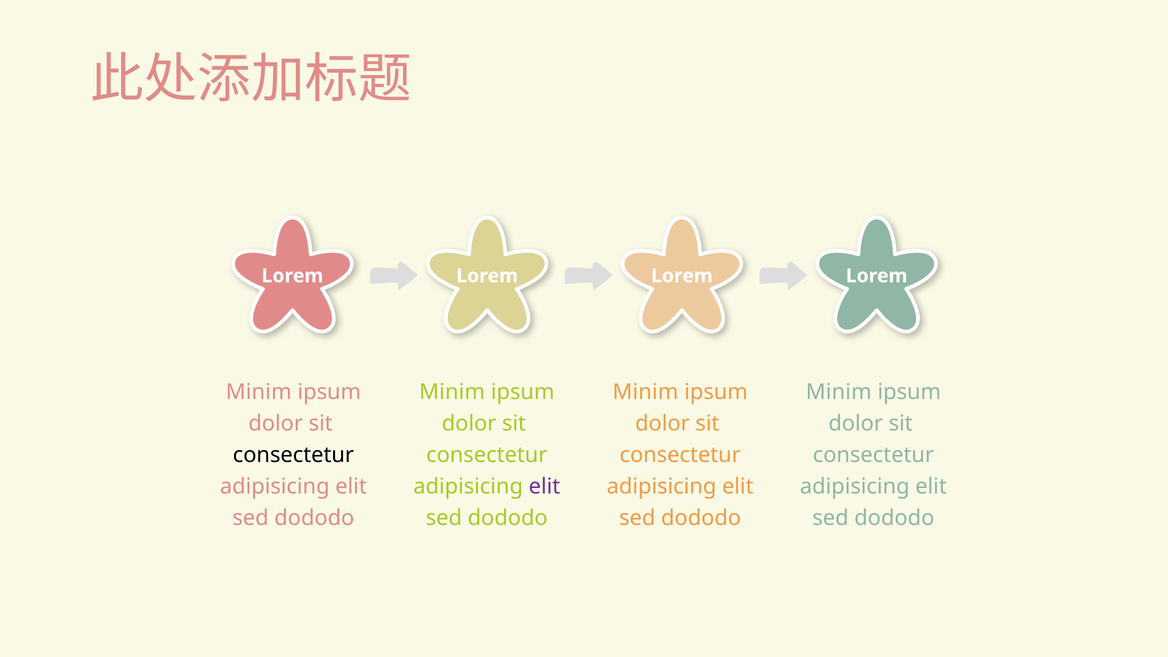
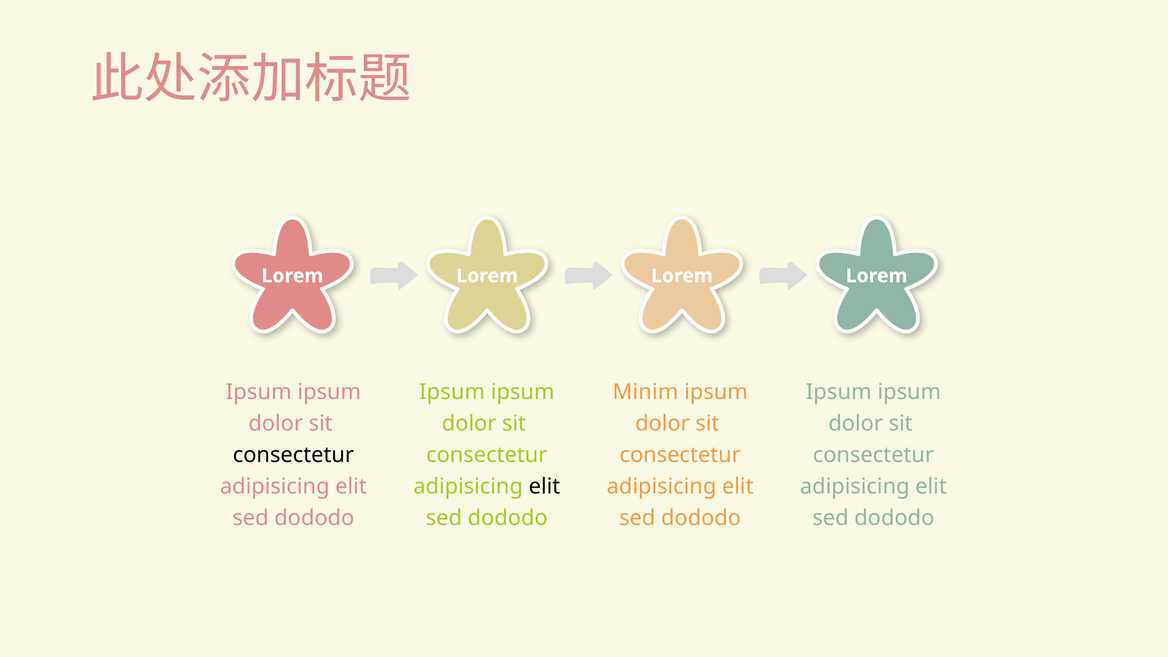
Minim: Minim -> Ipsum (259, 392)
Minim: Minim -> Ipsum (452, 392)
Minim: Minim -> Ipsum (839, 392)
elit colour: purple -> black (544, 486)
